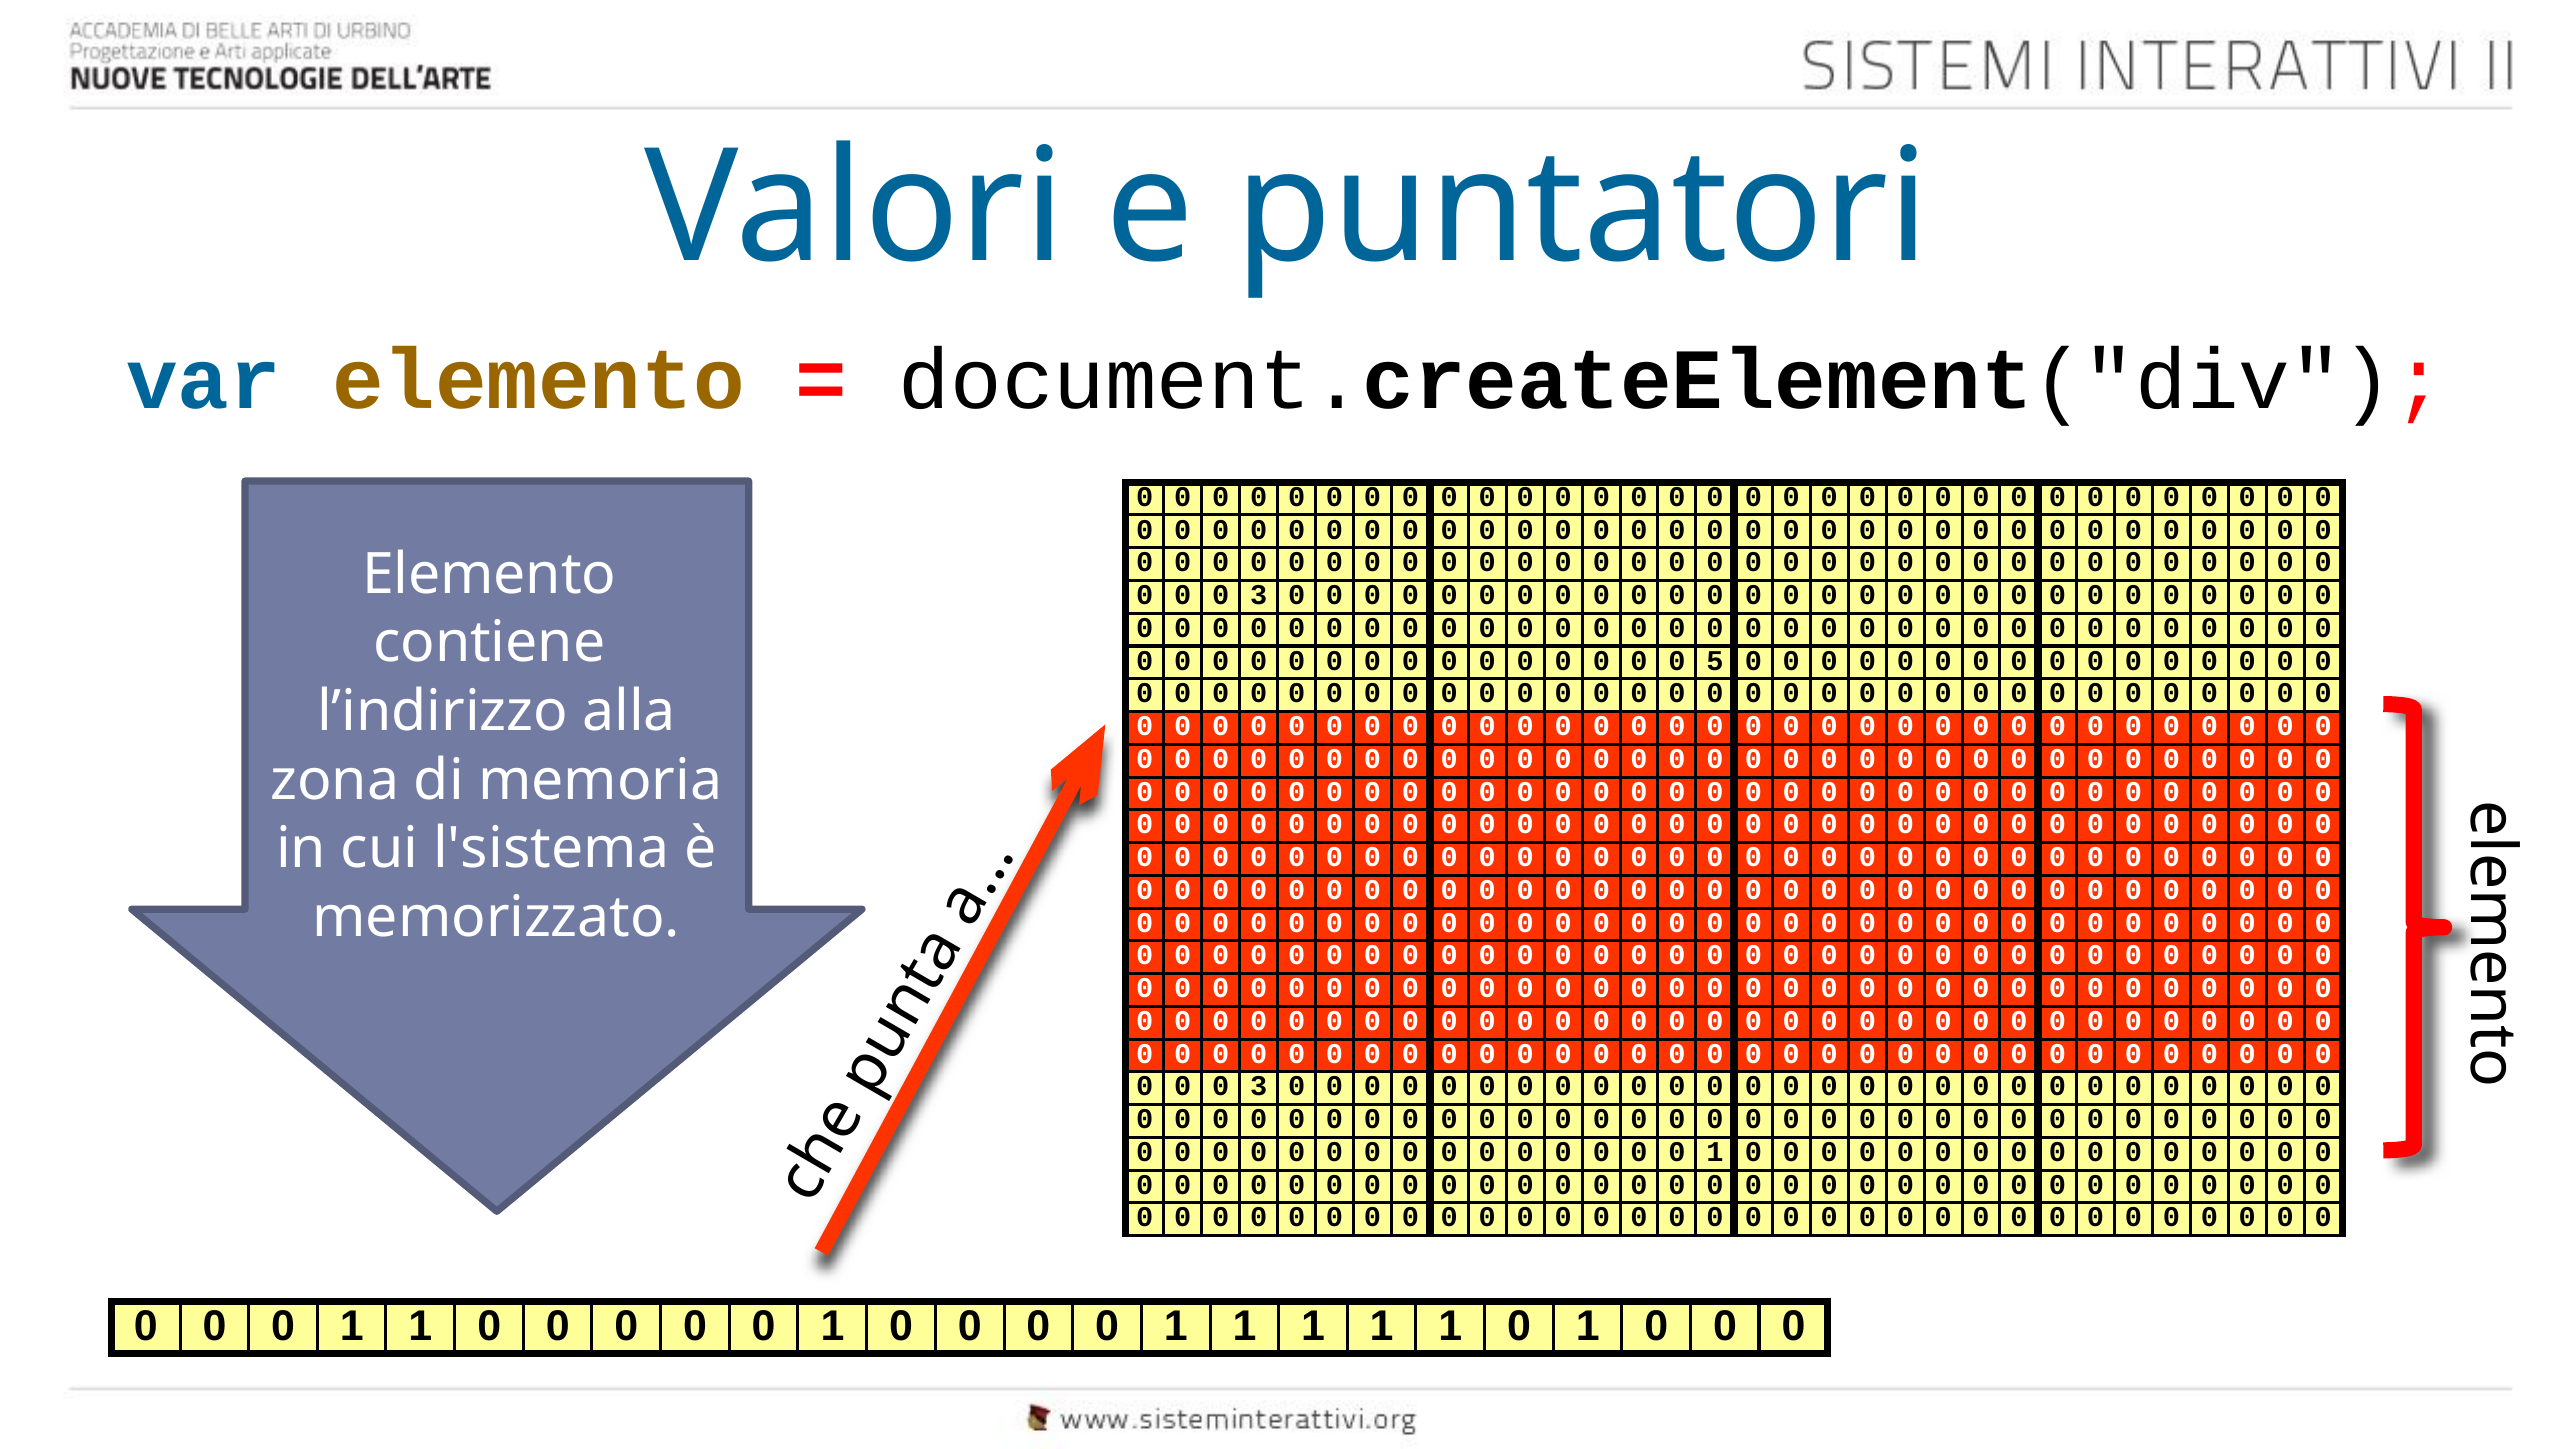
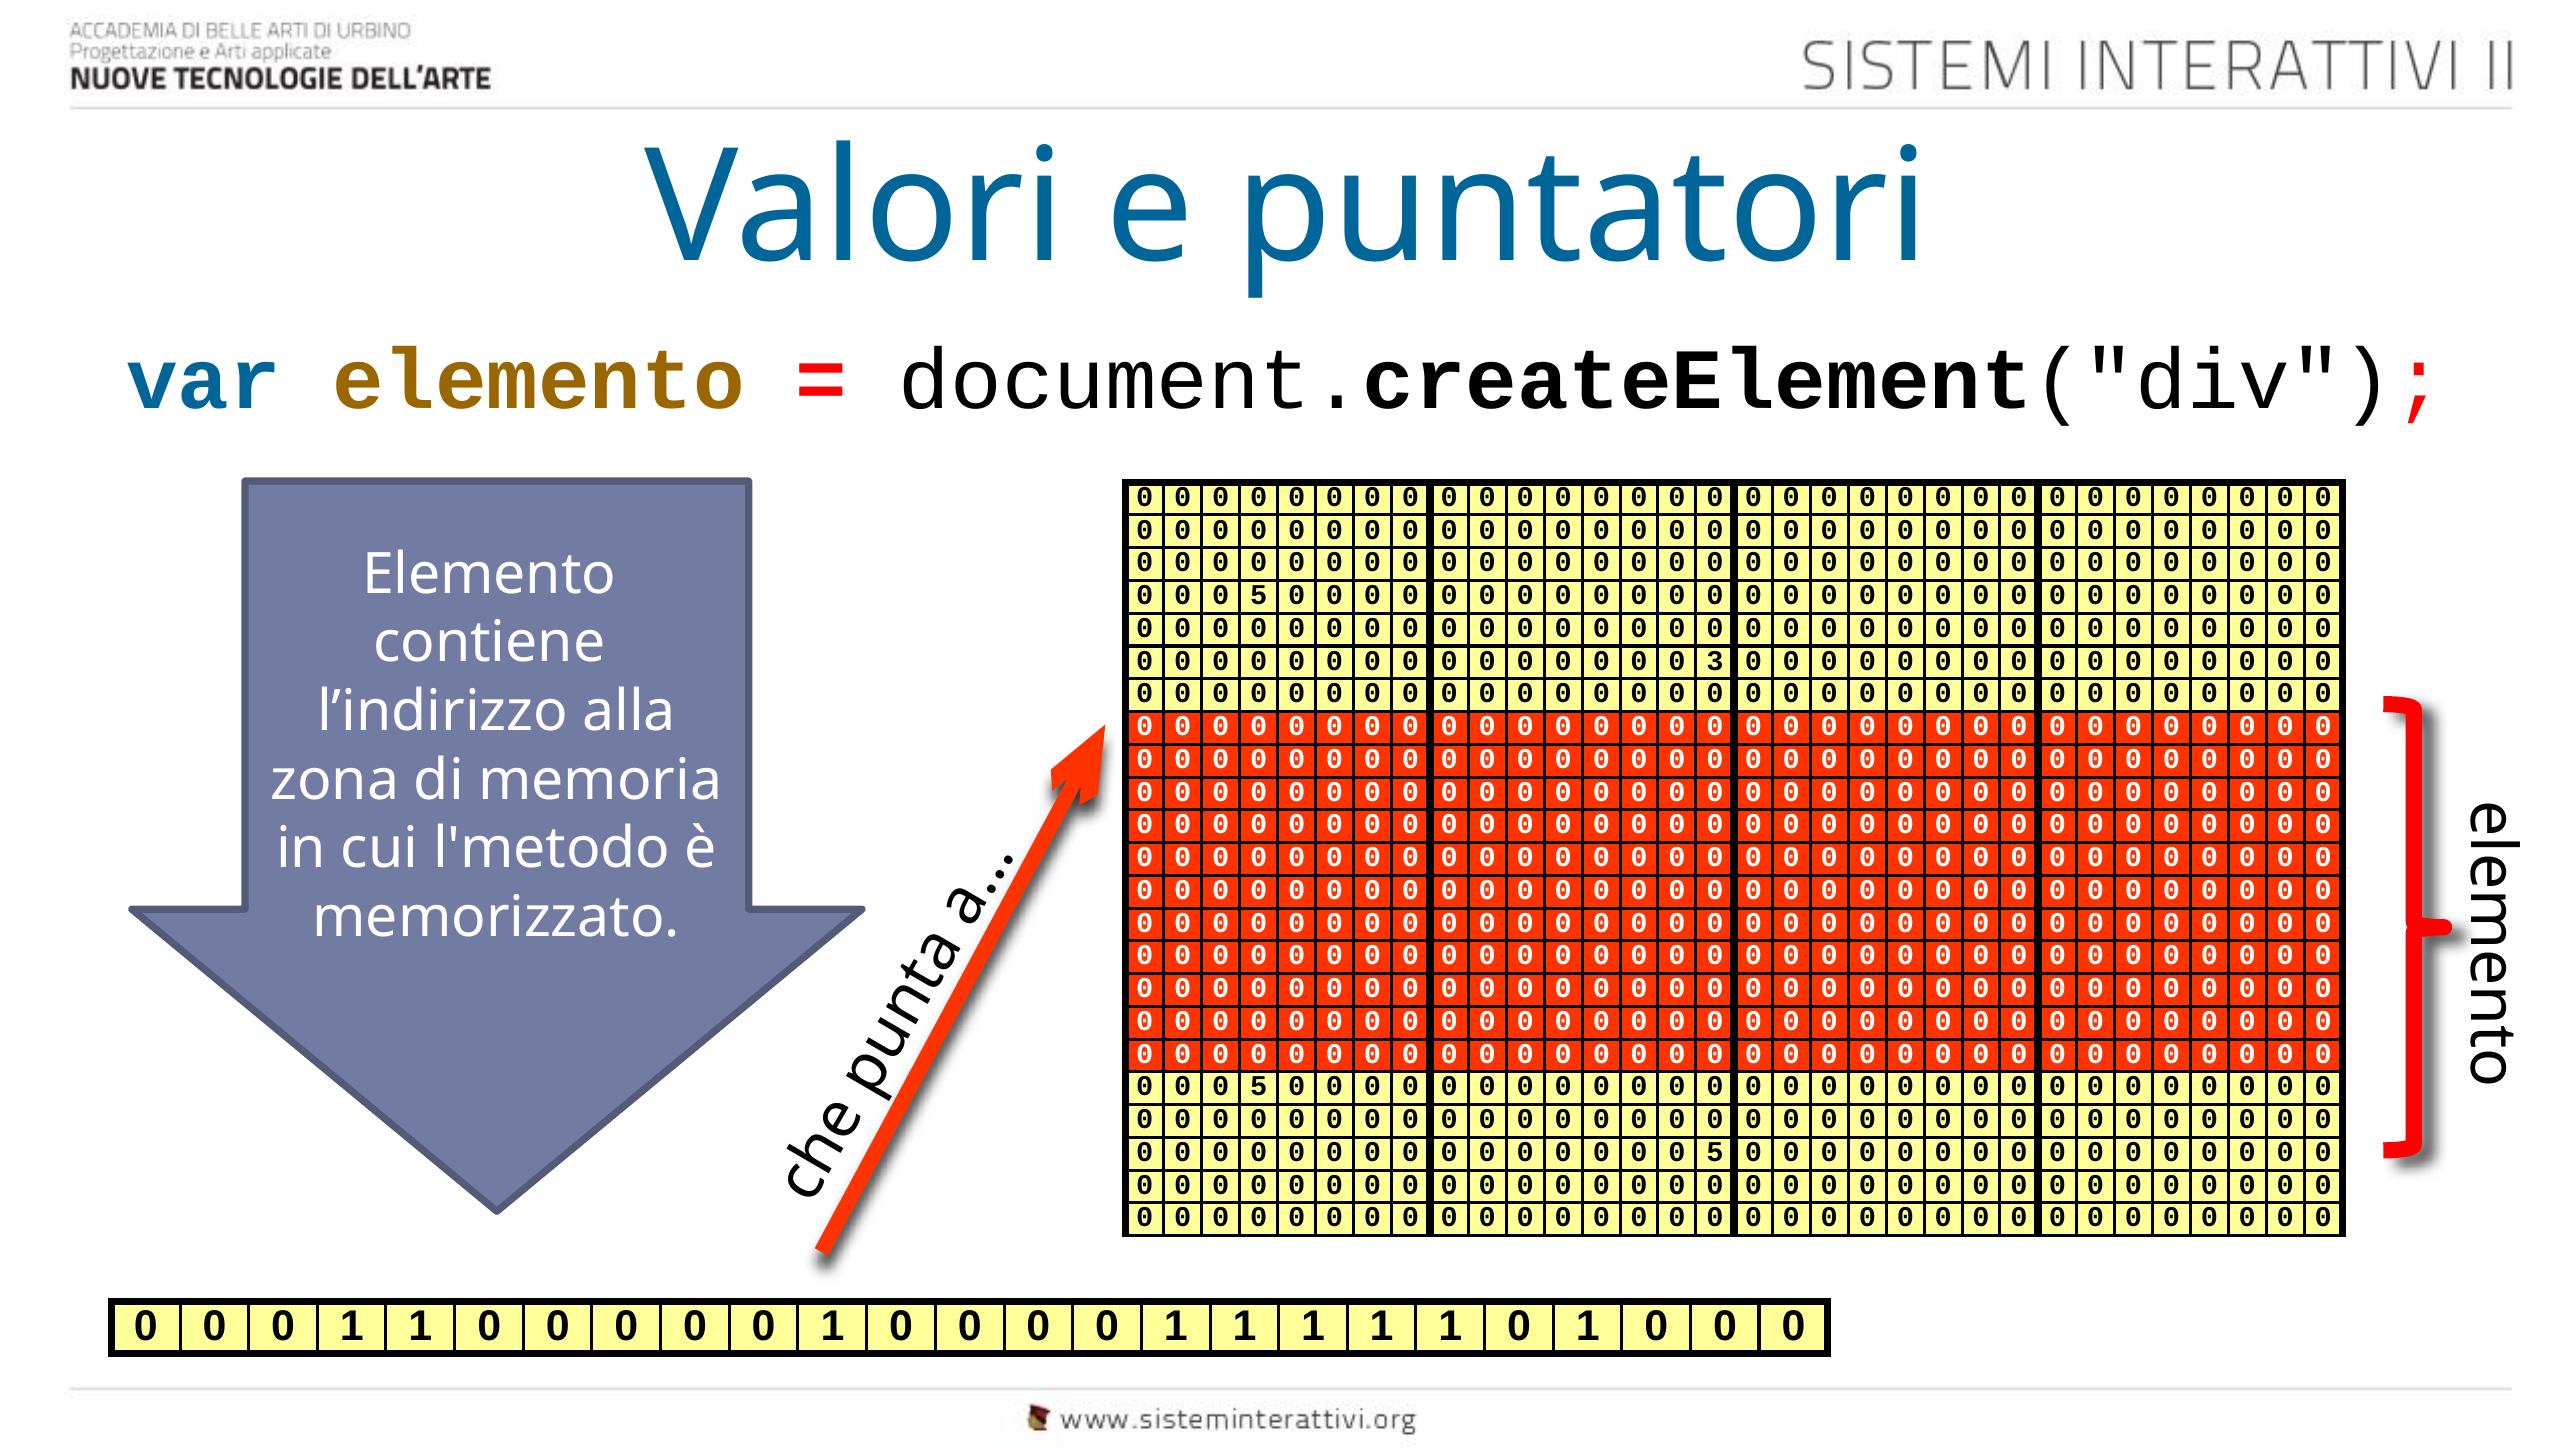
3: 3 -> 5 (1259, 595)
5: 5 -> 3 (1715, 661)
l'sistema: l'sistema -> l'metodo (552, 849)
3: 3 -> 5 (1259, 1086)
1: 1 -> 5 (1715, 1152)
